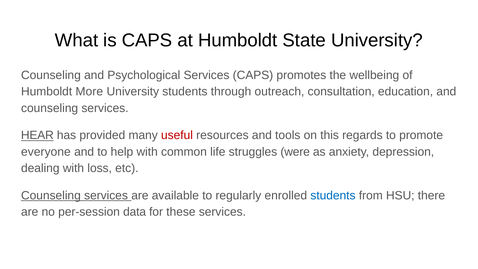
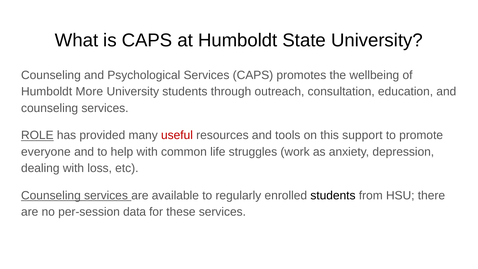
HEAR: HEAR -> ROLE (37, 135)
regards: regards -> support (362, 135)
were: were -> work (295, 152)
students colour: blue -> black (333, 195)
